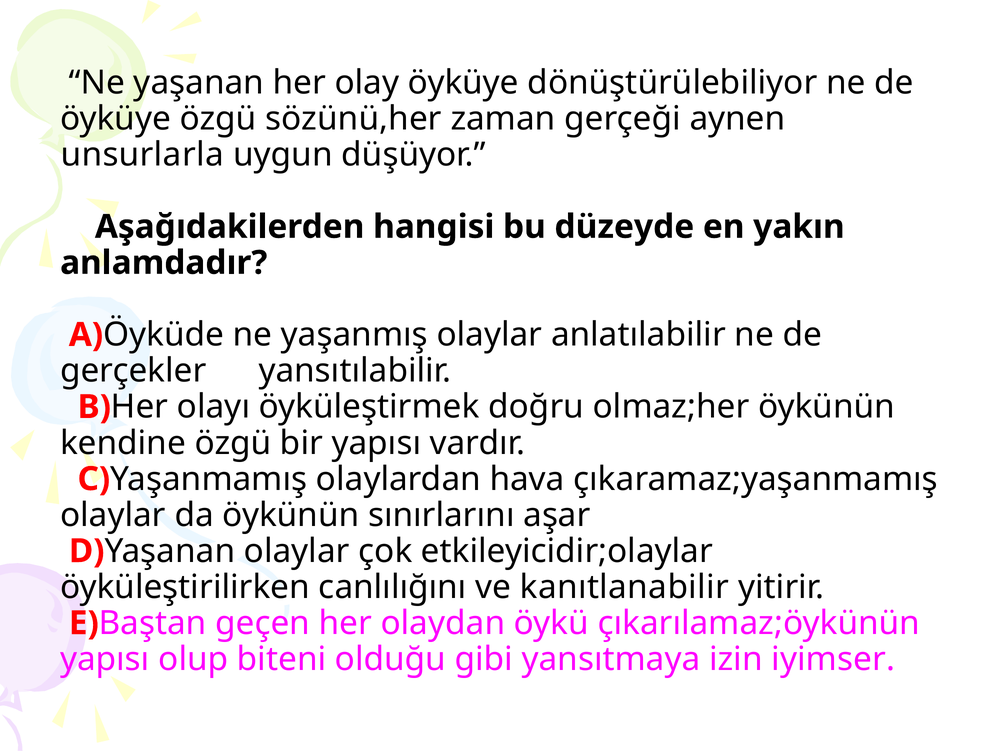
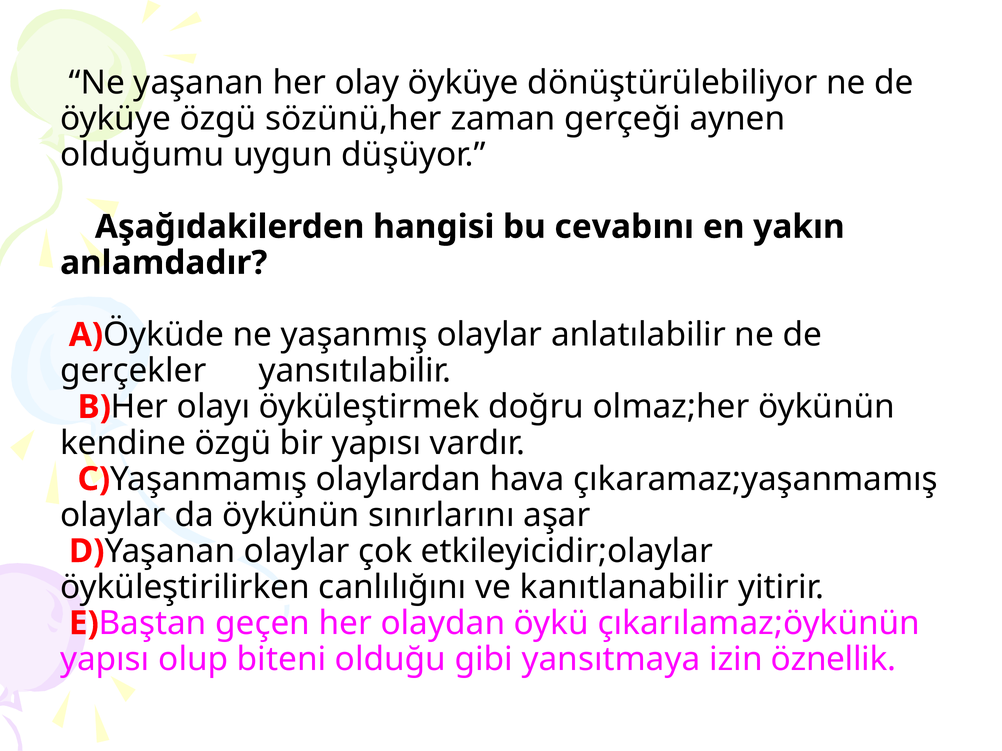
unsurlarla: unsurlarla -> olduğumu (142, 155)
düzeyde: düzeyde -> cevabını (624, 227)
iyimser: iyimser -> öznellik (834, 660)
